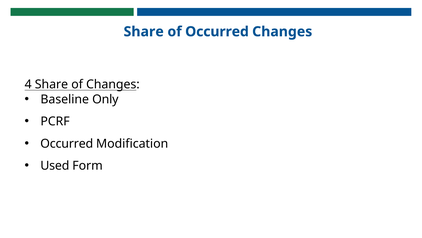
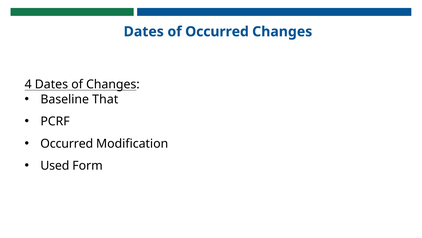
Share: Share -> Dates (144, 32)
4 Share: Share -> Dates (51, 84)
Only: Only -> That (105, 99)
